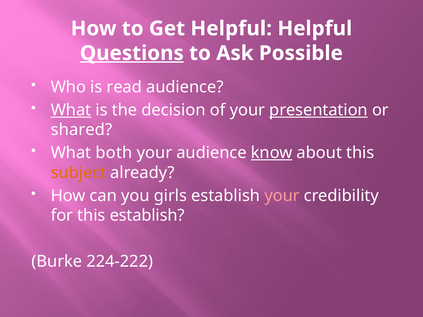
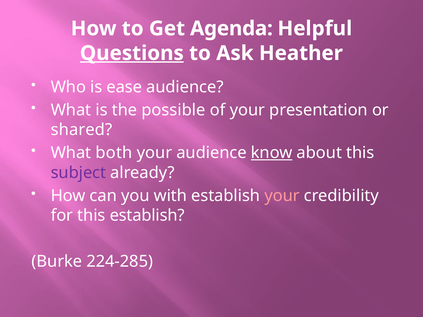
Get Helpful: Helpful -> Agenda (231, 29)
Possible: Possible -> Heather (301, 53)
read: read -> ease (124, 87)
What underline: present -> none (71, 110)
decision: decision -> possible (174, 110)
presentation underline: present -> none (319, 110)
subject colour: orange -> purple (78, 173)
girls: girls -> with (170, 196)
224-222: 224-222 -> 224-285 (120, 262)
